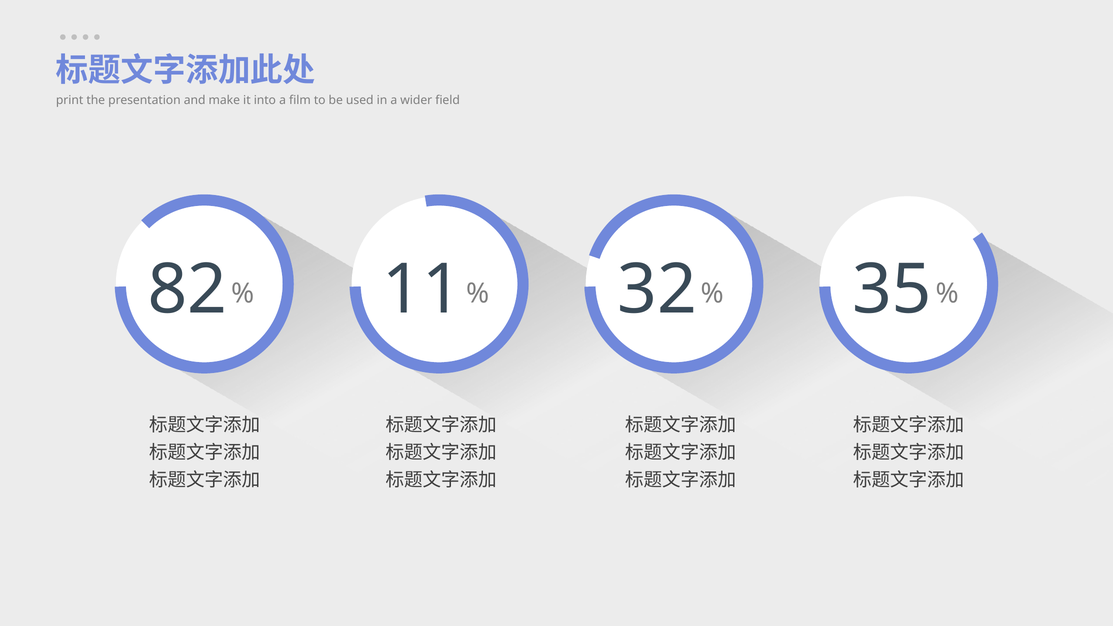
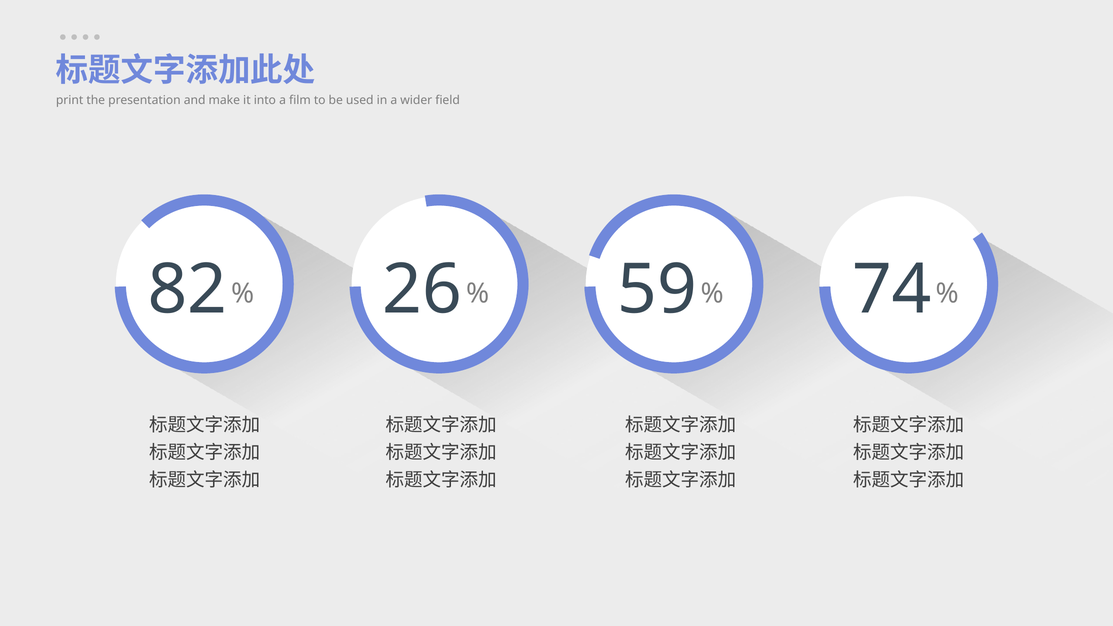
11: 11 -> 26 (422, 290)
32: 32 -> 59 (657, 290)
35: 35 -> 74 (892, 290)
